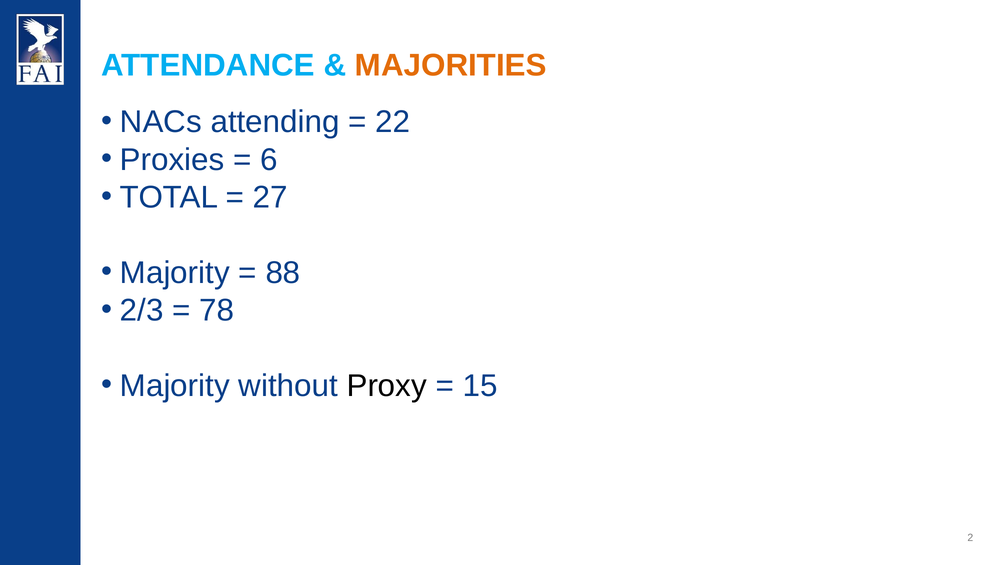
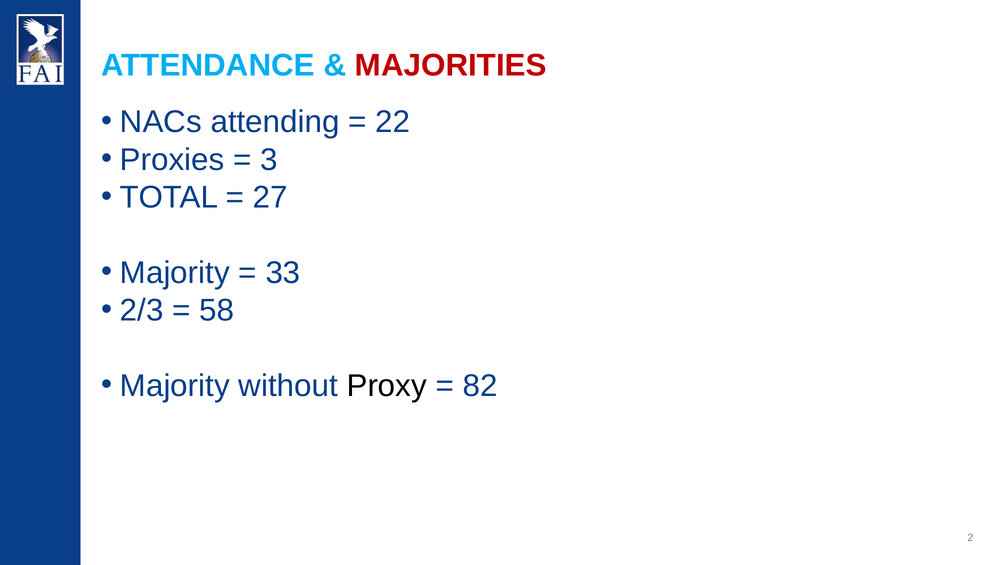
MAJORITIES colour: orange -> red (451, 65)
6: 6 -> 3 (269, 160)
88: 88 -> 33 (283, 273)
78: 78 -> 58 (217, 311)
15: 15 -> 82 (480, 386)
